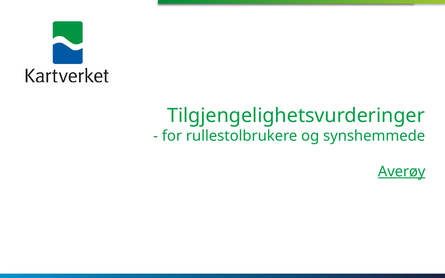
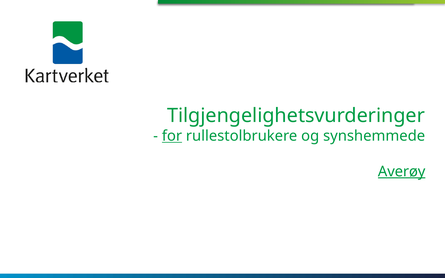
for underline: none -> present (172, 136)
